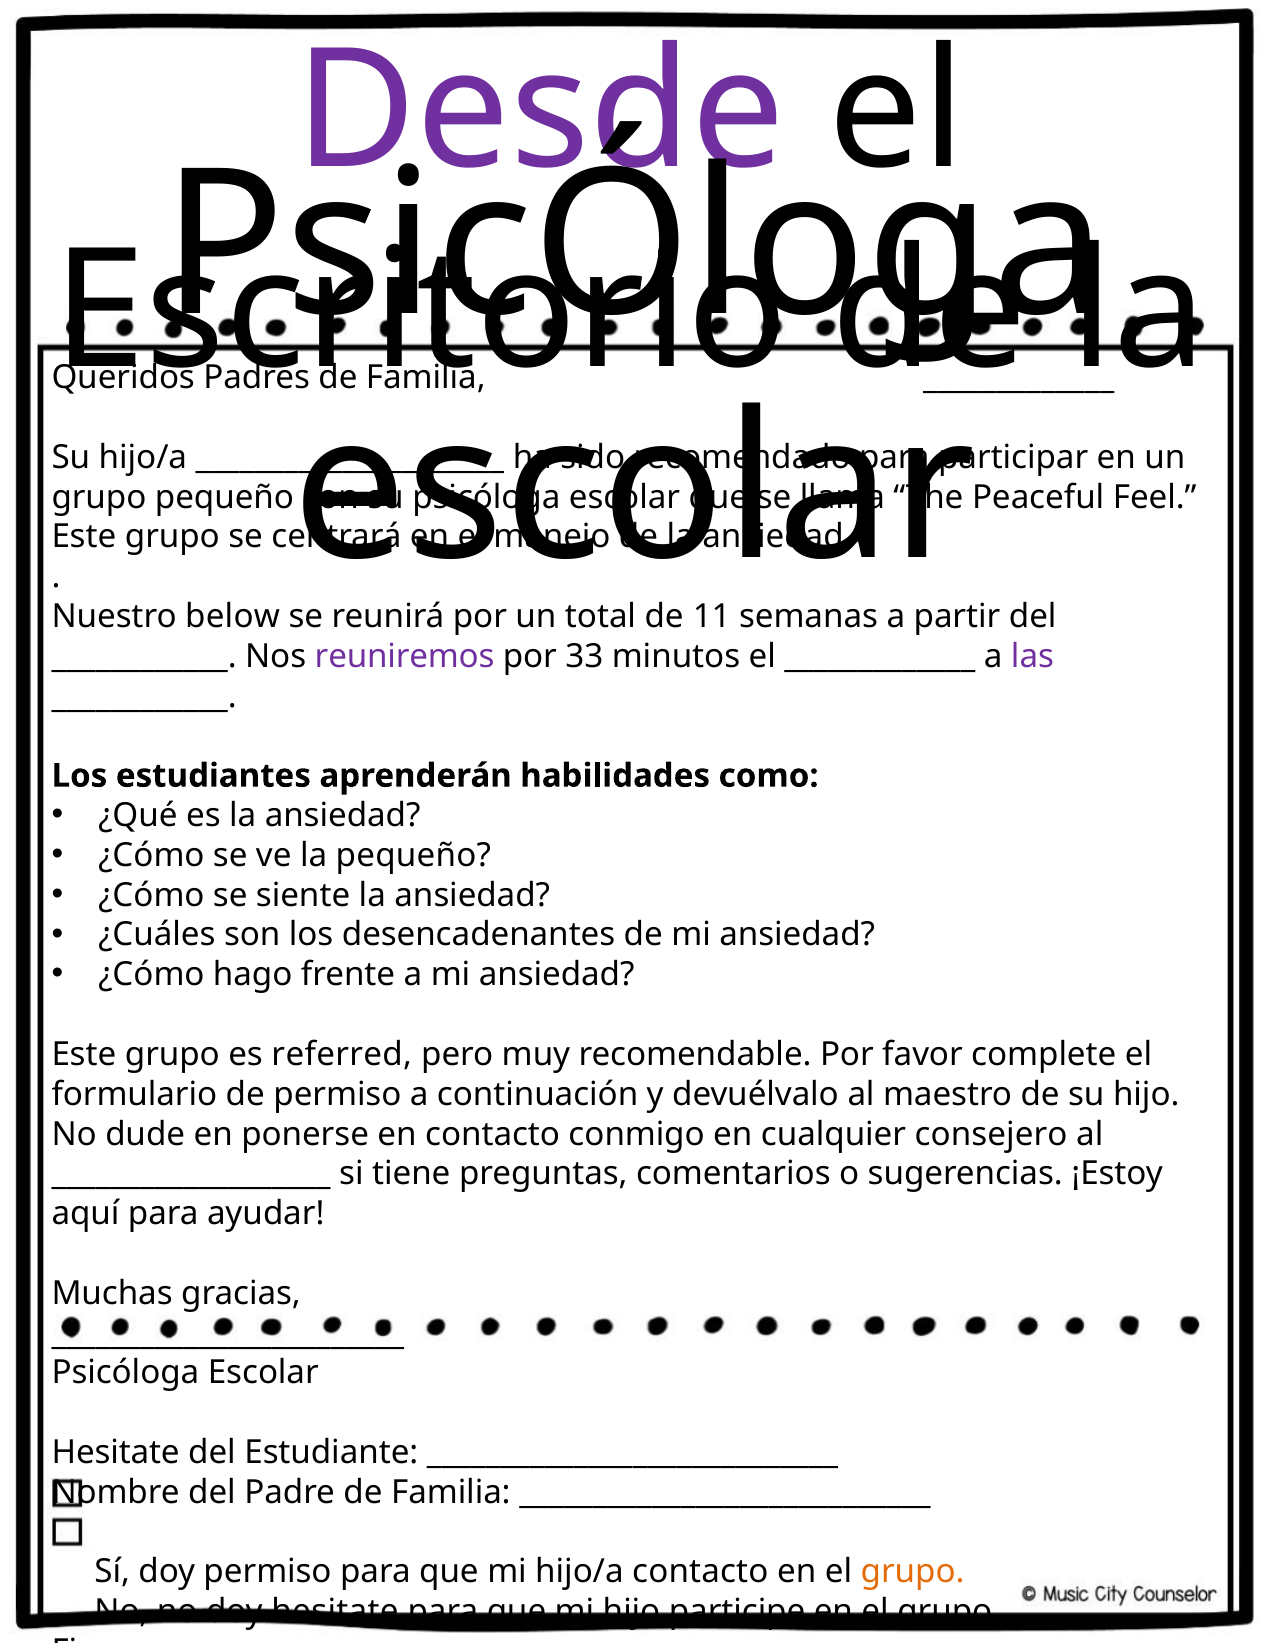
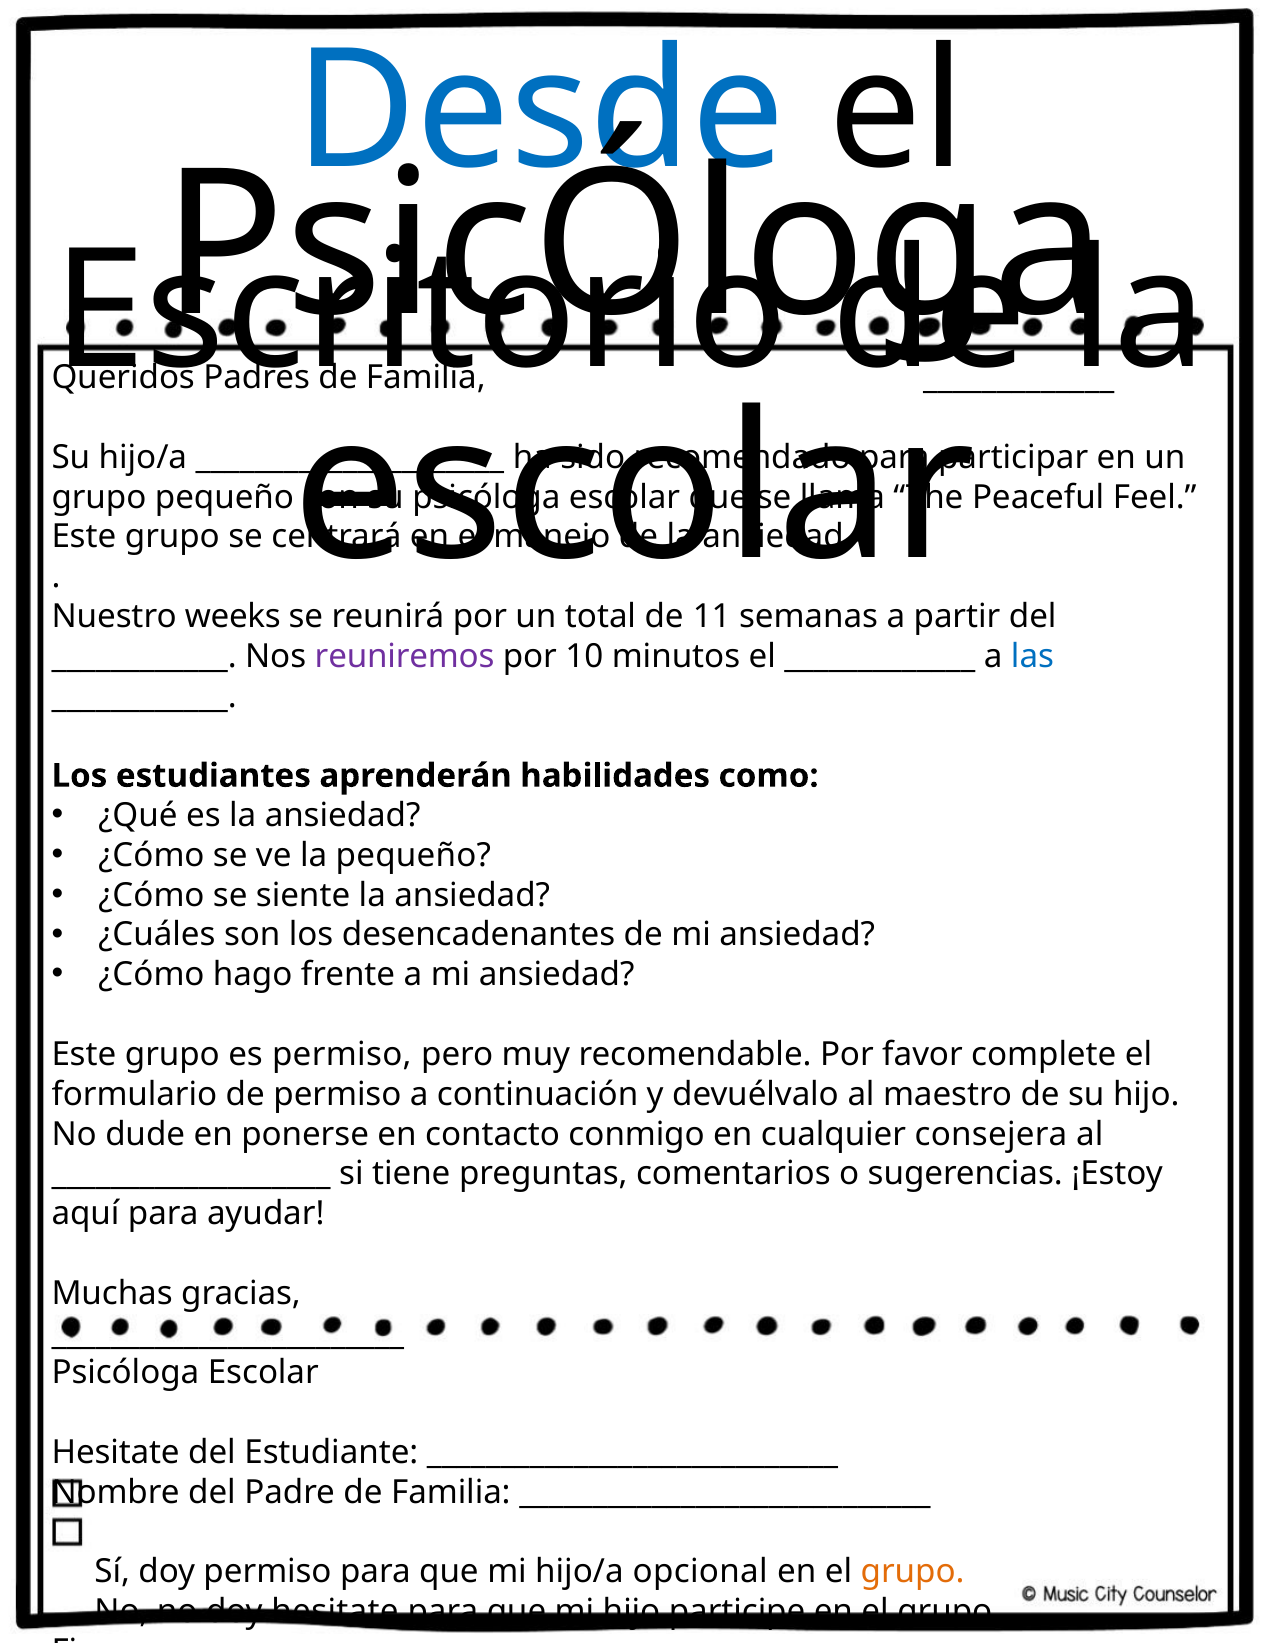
Desde colour: purple -> blue (541, 112)
below: below -> weeks (233, 617)
33: 33 -> 10 (584, 657)
las colour: purple -> blue (1033, 657)
es referred: referred -> permiso (342, 1055)
consejero: consejero -> consejera (991, 1134)
hijo/a contacto: contacto -> opcional (700, 1573)
